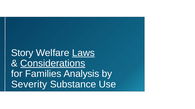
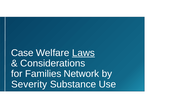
Story: Story -> Case (22, 53)
Considerations underline: present -> none (53, 64)
Analysis: Analysis -> Network (81, 74)
